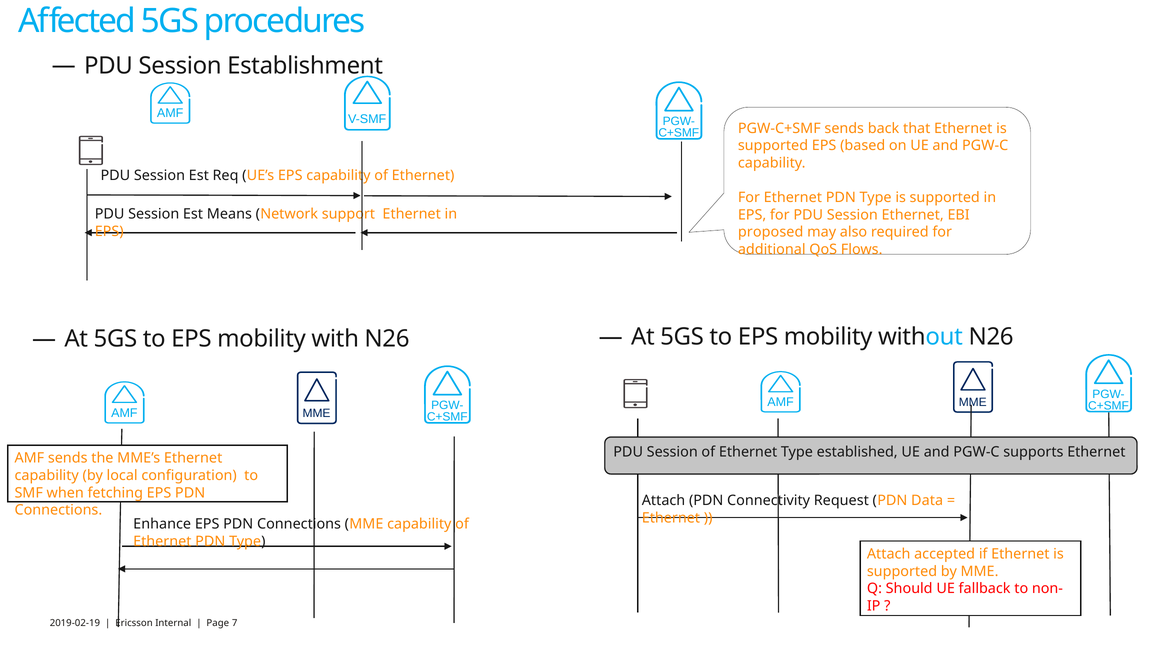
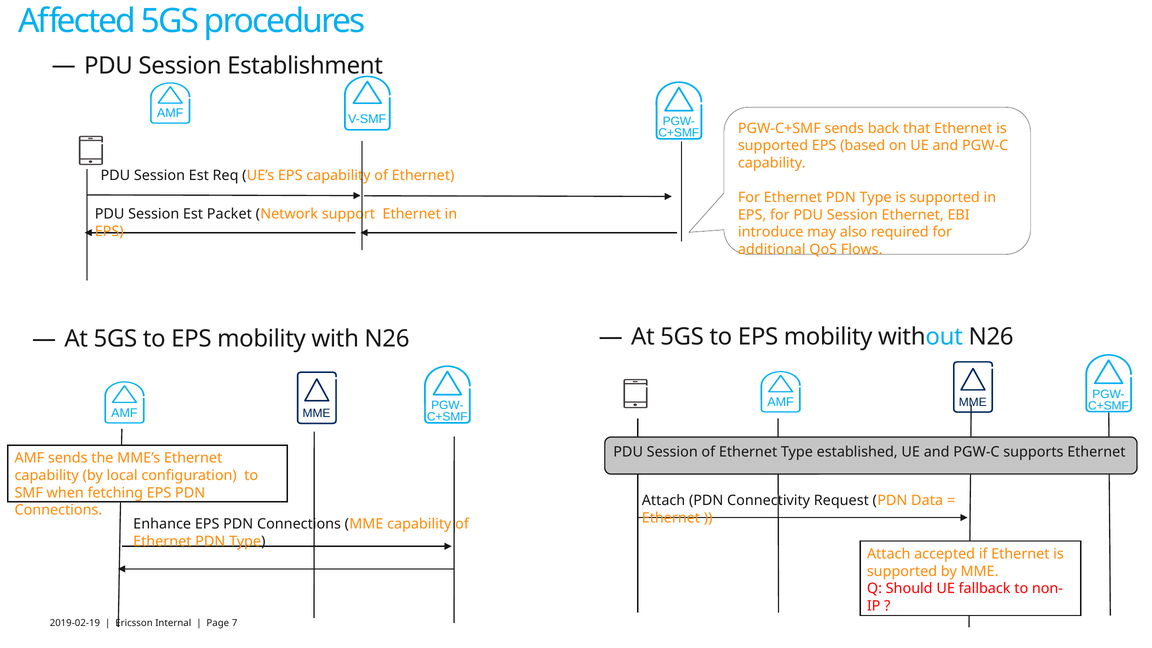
Means: Means -> Packet (229, 214)
proposed: proposed -> introduce (771, 232)
